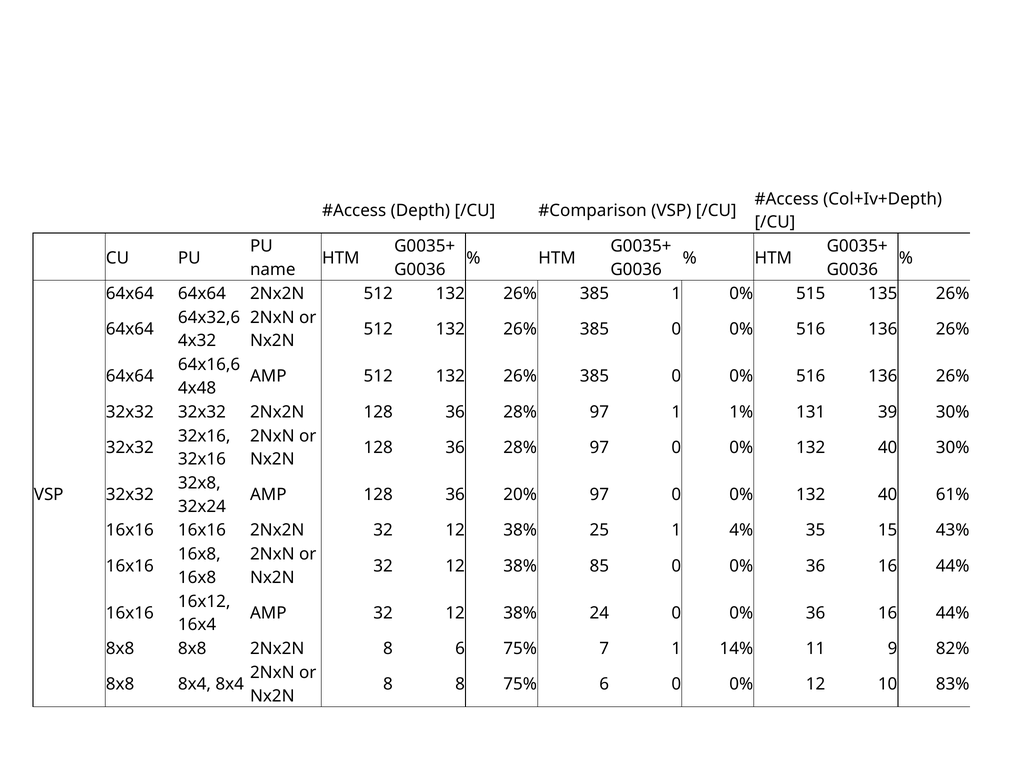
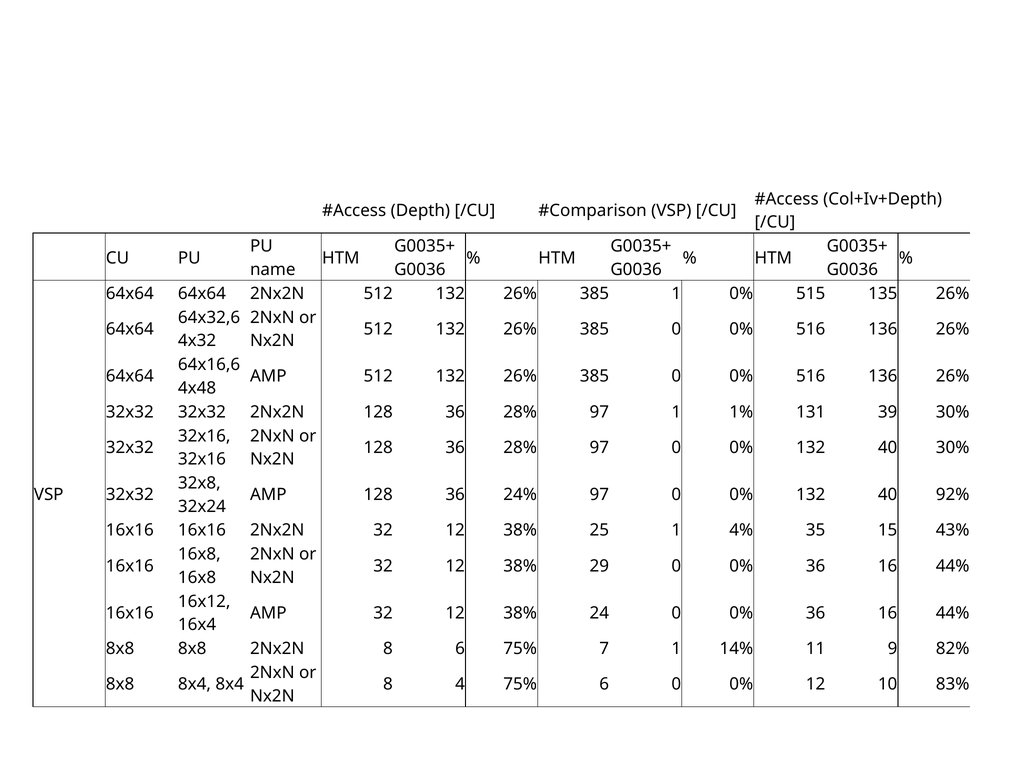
20%: 20% -> 24% (520, 495)
61%: 61% -> 92% (953, 495)
85: 85 -> 29 (599, 566)
8 8: 8 -> 4 (460, 684)
